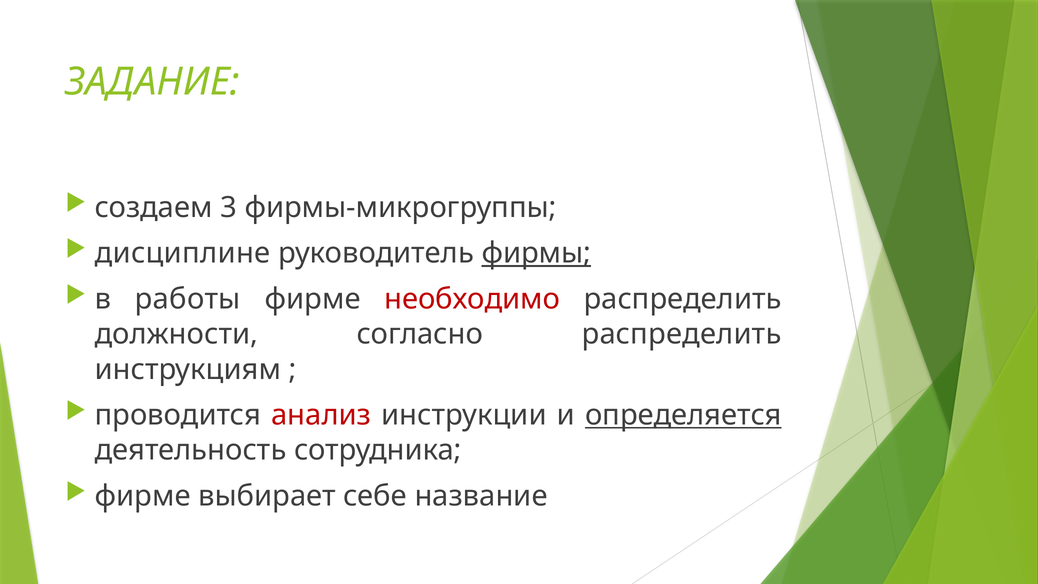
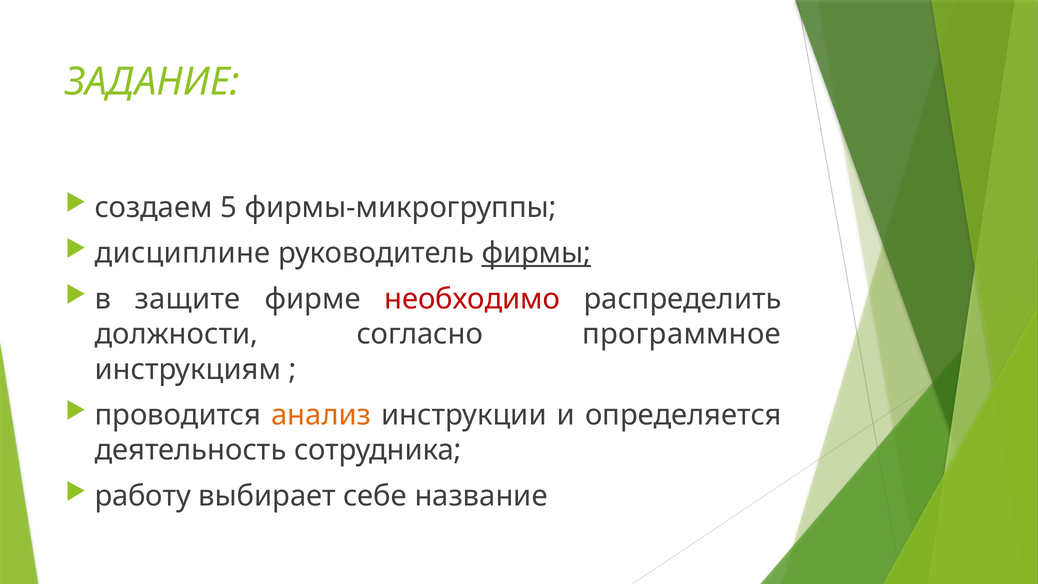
3: 3 -> 5 (229, 207)
работы: работы -> защите (188, 299)
согласно распределить: распределить -> программное (682, 334)
анализ colour: red -> orange (321, 415)
определяется underline: present -> none (683, 415)
фирме: фирме -> работу (143, 496)
